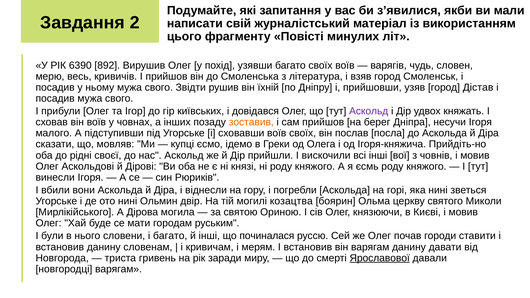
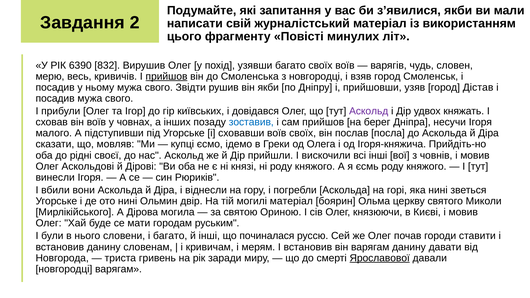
892: 892 -> 832 (107, 65)
прийшов underline: none -> present (167, 76)
з література: література -> новгородці (316, 76)
він їхній: їхній -> якби (268, 87)
зоставив colour: orange -> blue (251, 122)
могилі козацтва: козацтва -> матеріал (291, 201)
